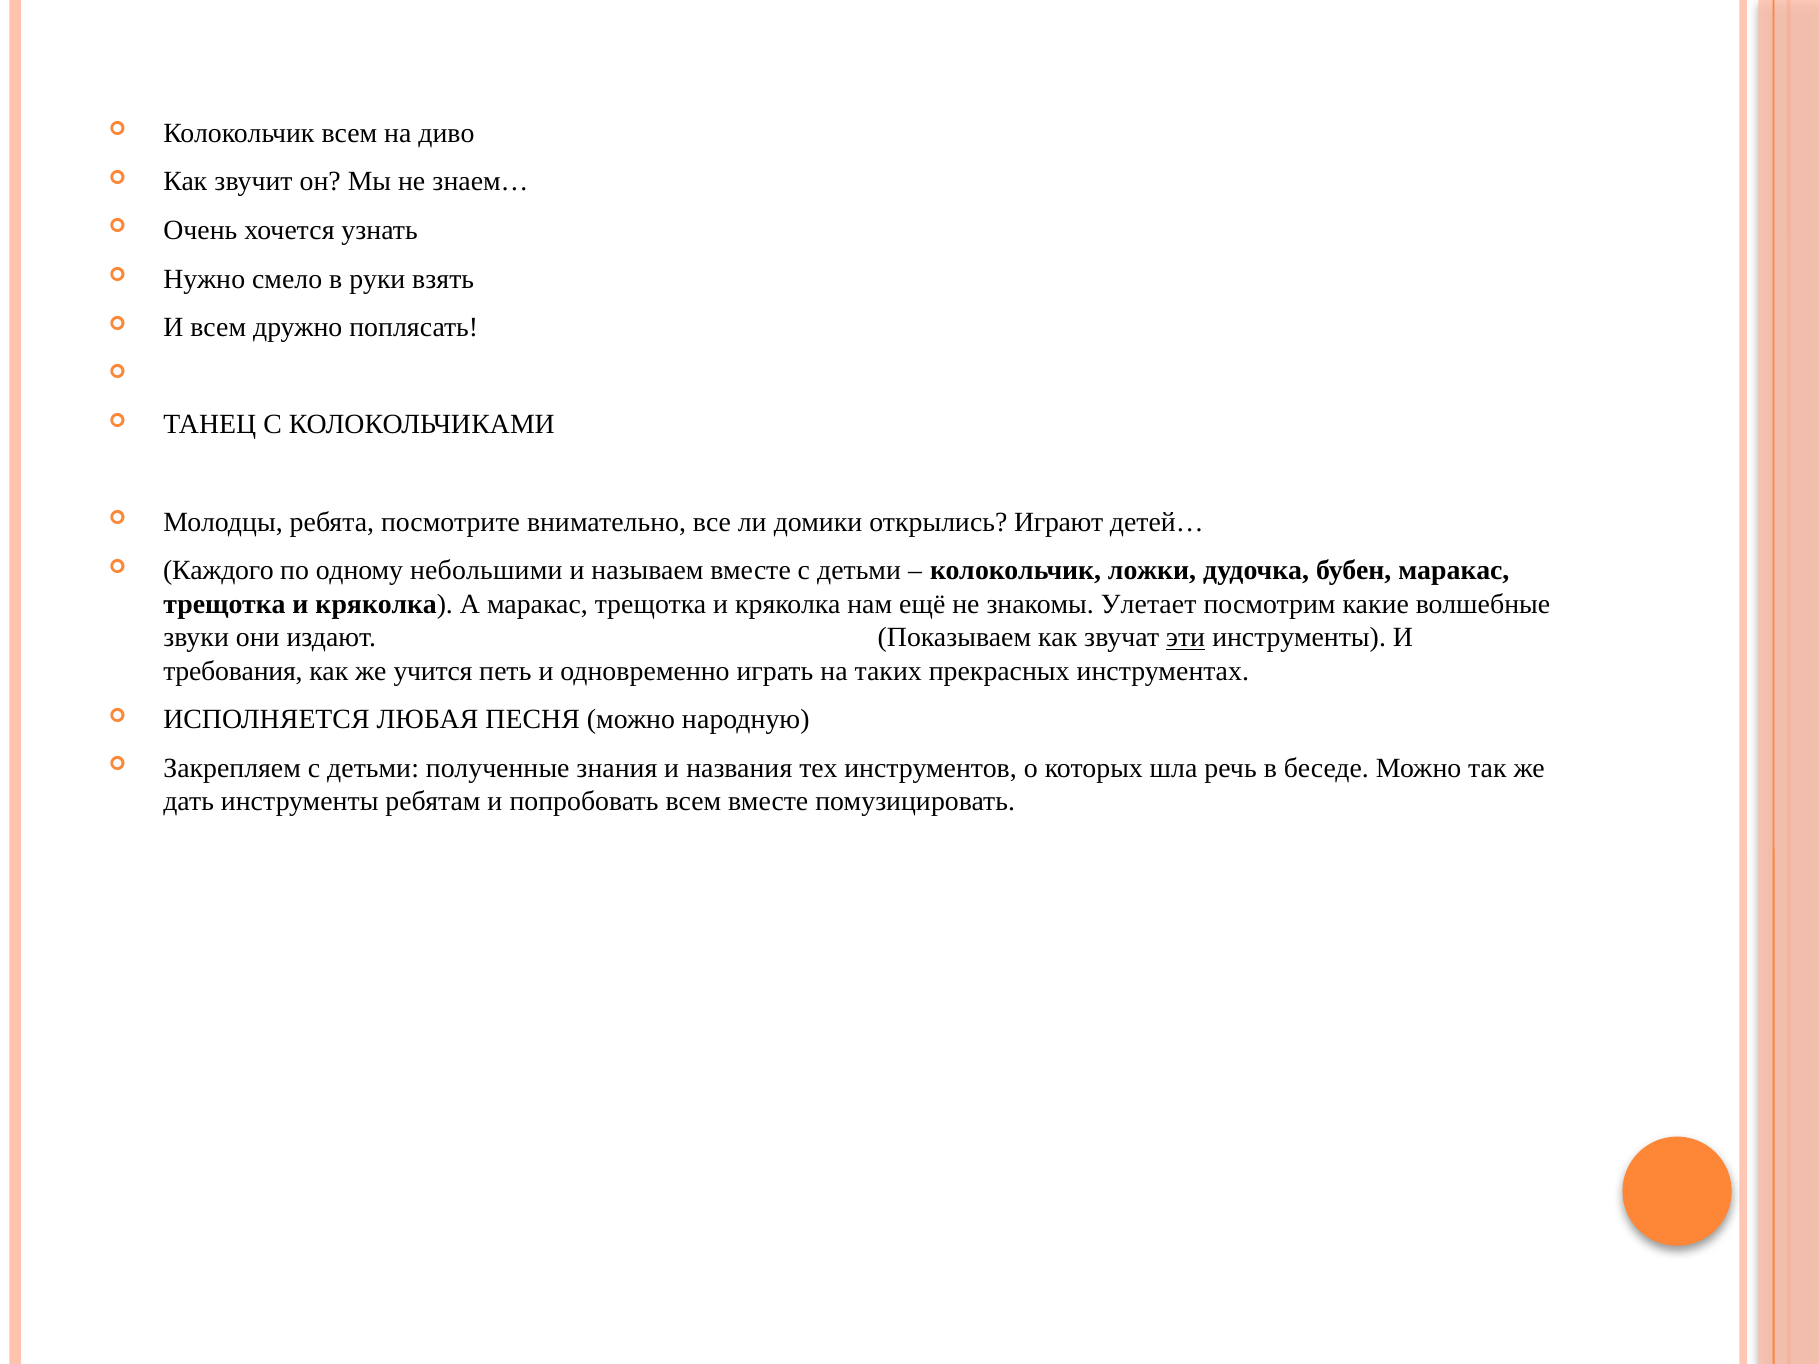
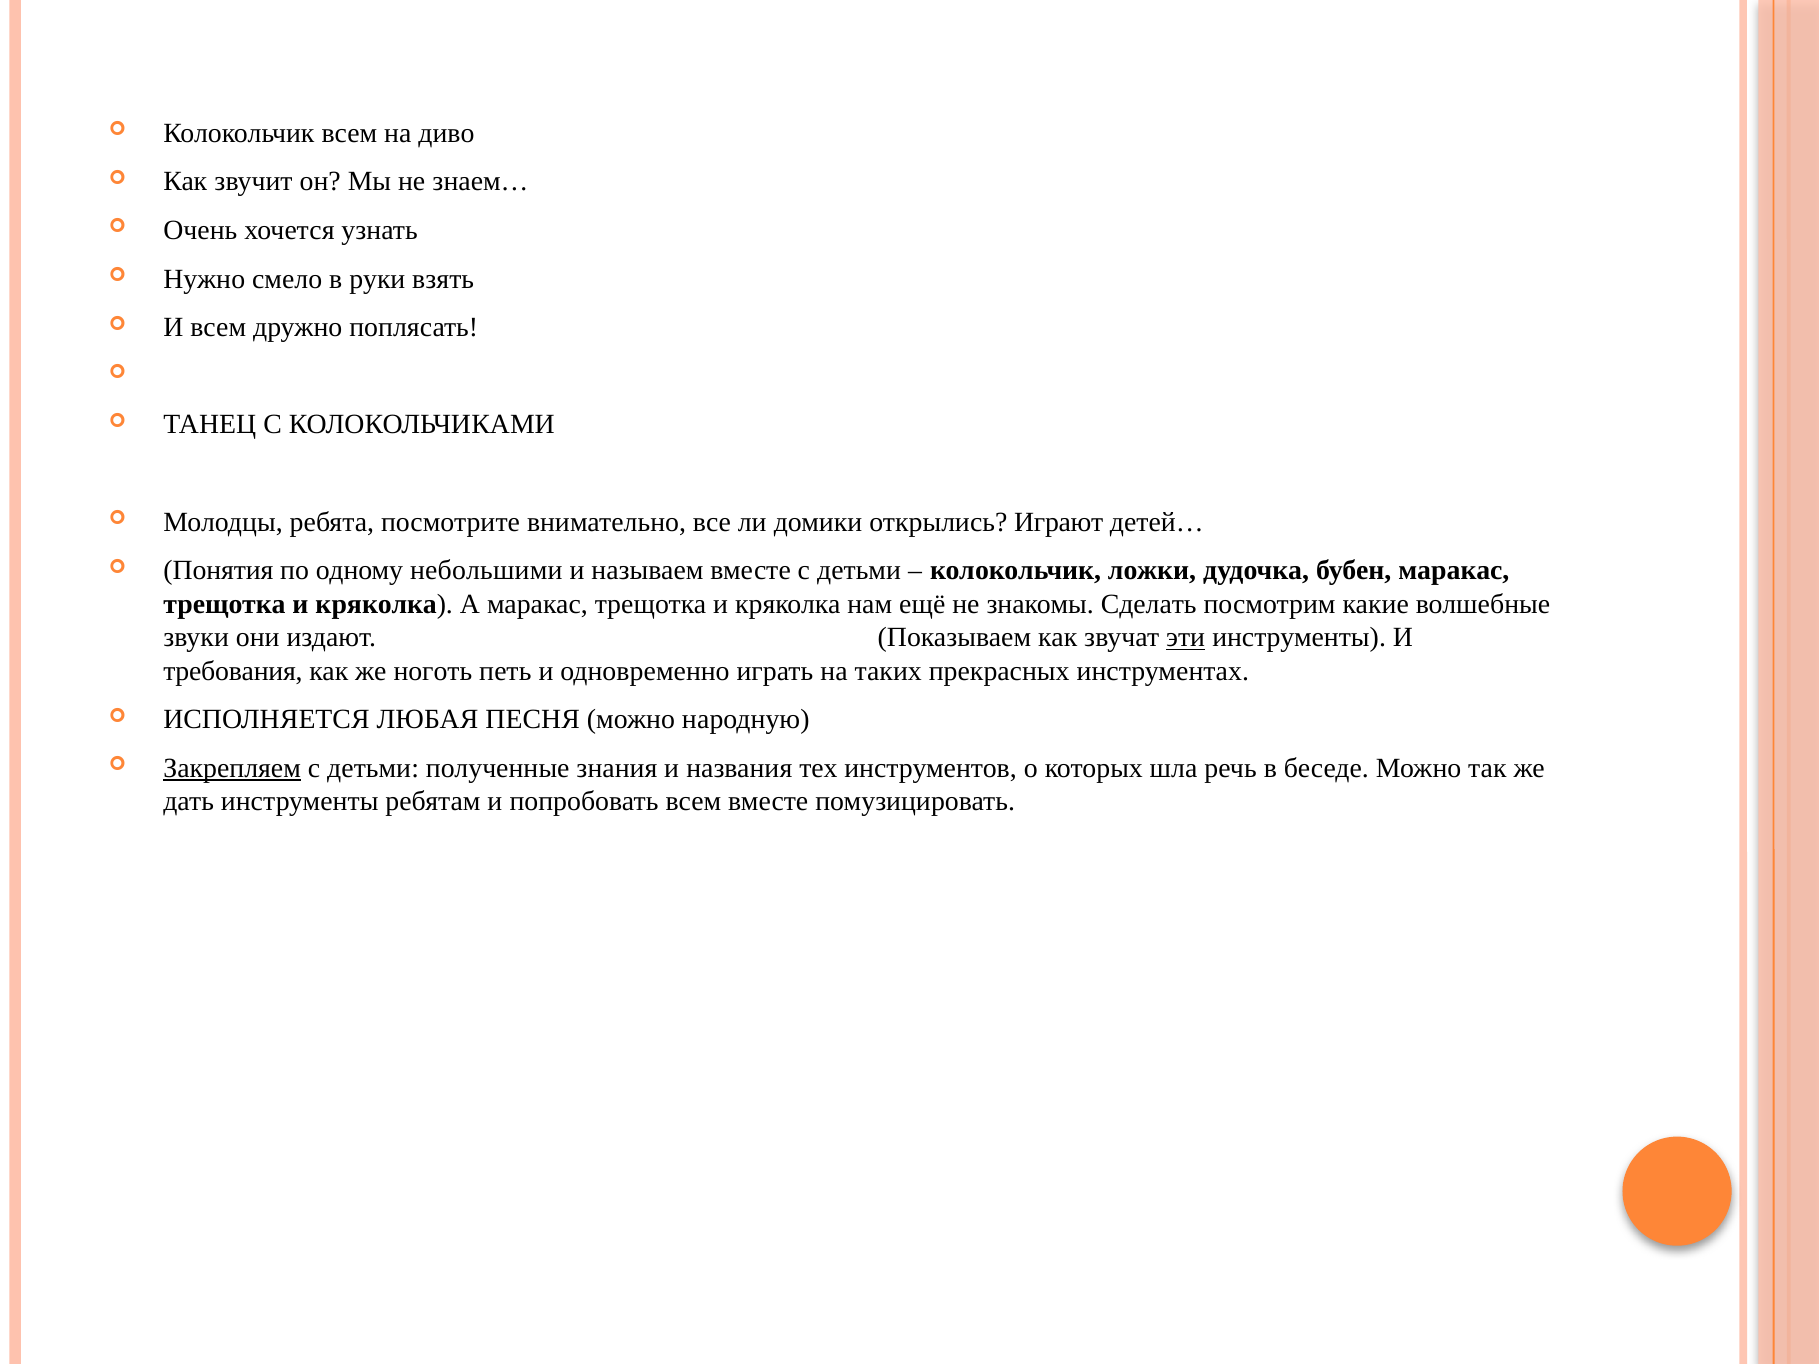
Каждого: Каждого -> Понятия (218, 571)
Улетает: Улетает -> Сделать (1149, 604)
учится: учится -> ноготь (433, 671)
Закрепляем underline: none -> present (232, 768)
